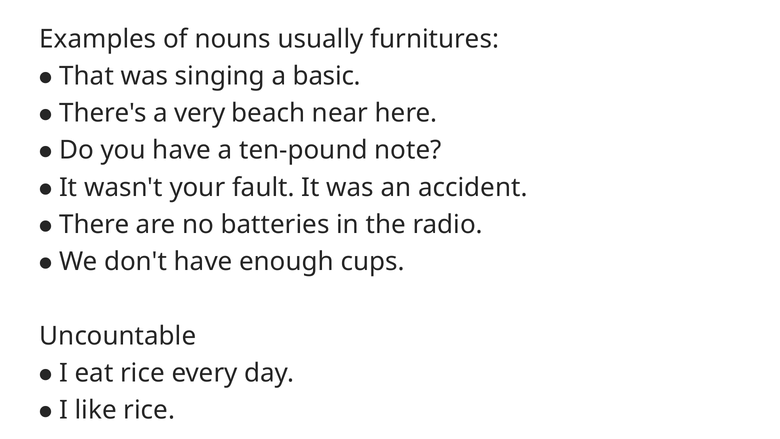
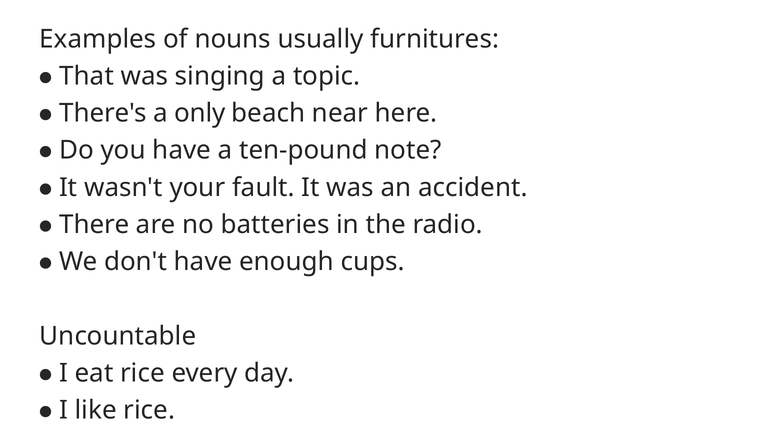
basic: basic -> topic (327, 76)
very: very -> only (200, 113)
